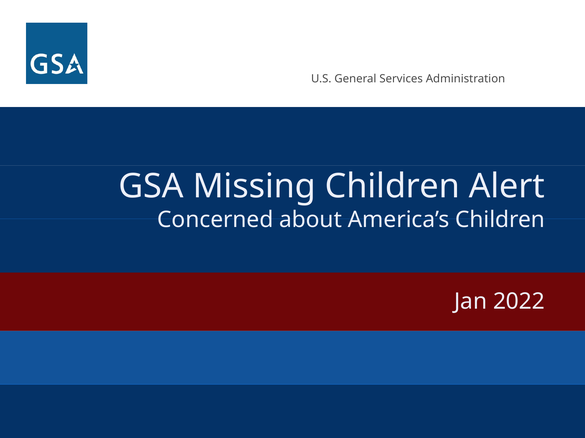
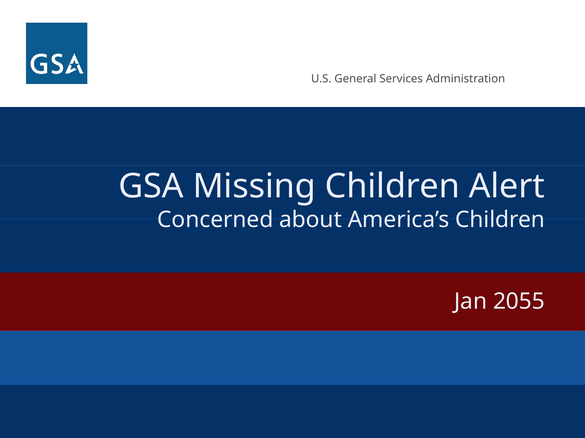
2022: 2022 -> 2055 (519, 302)
